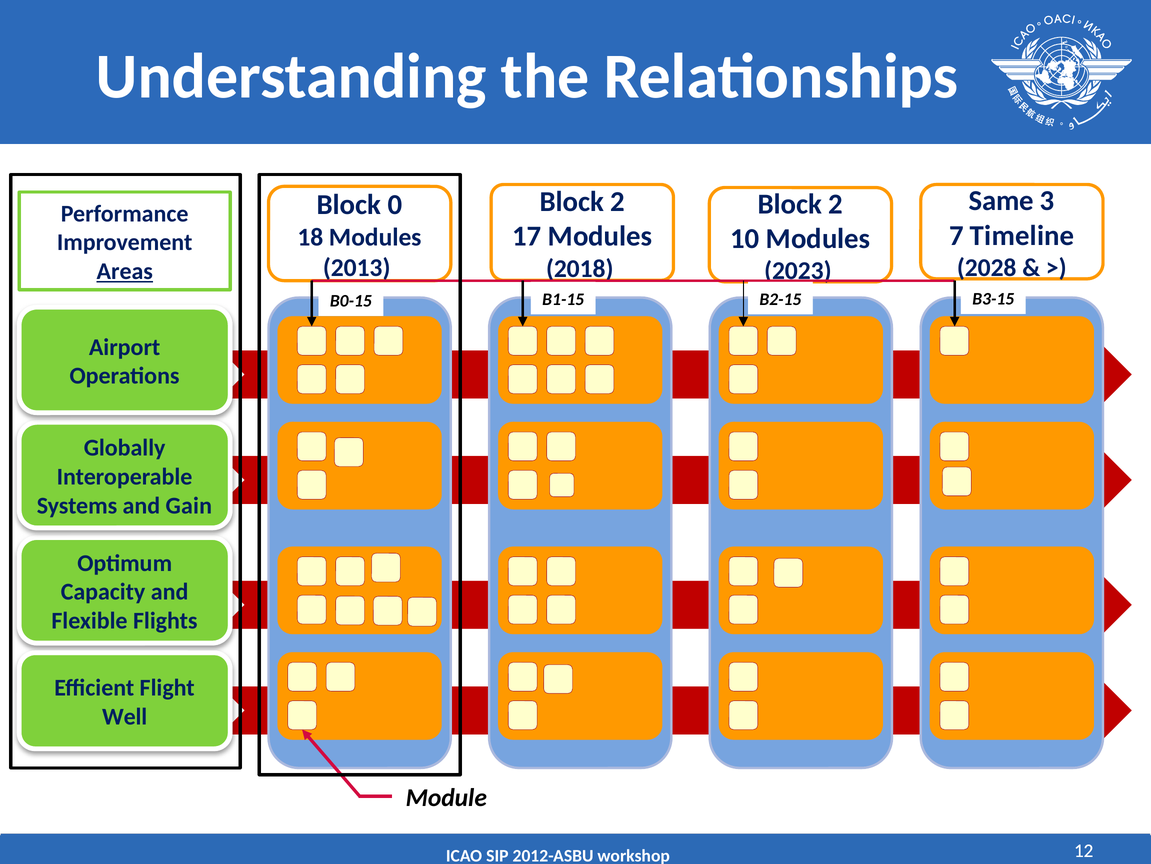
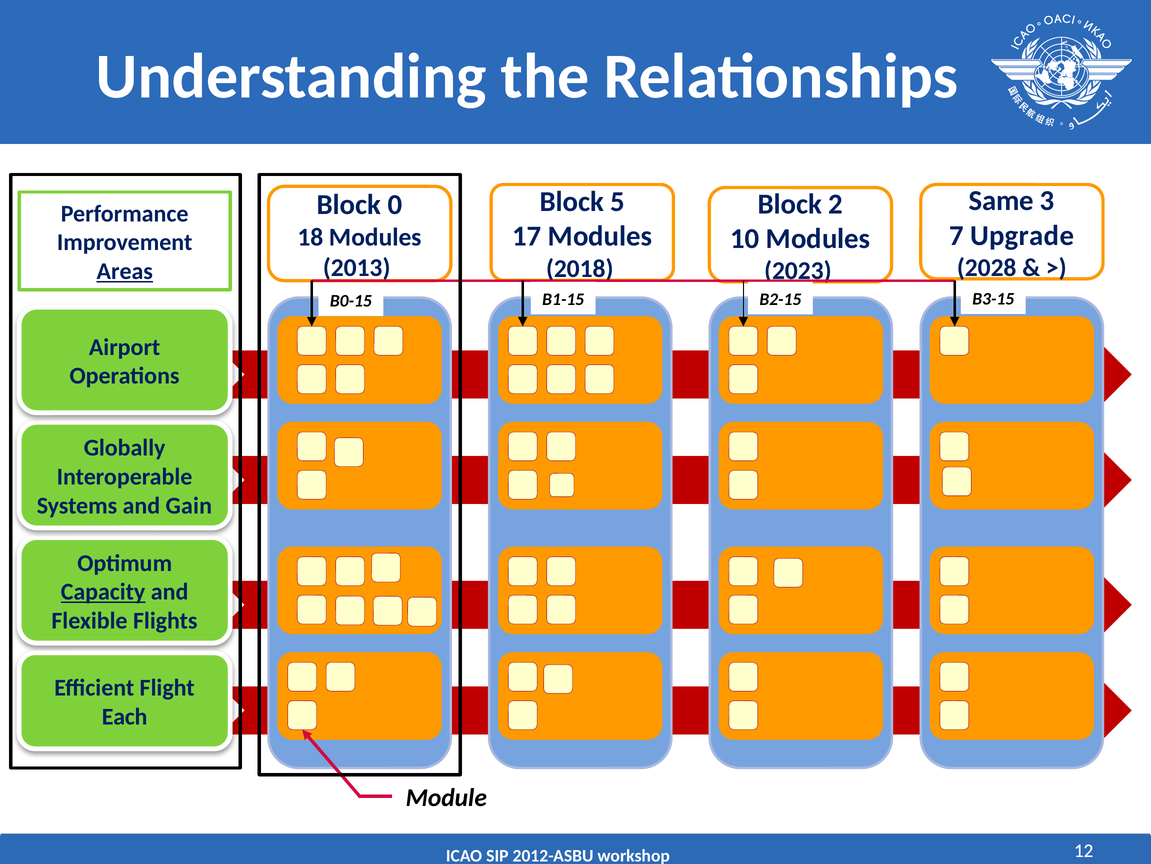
2: 2 -> 5 (618, 202)
Timeline: Timeline -> Upgrade (1022, 235)
Capacity underline: none -> present (103, 591)
Well: Well -> Each (125, 716)
